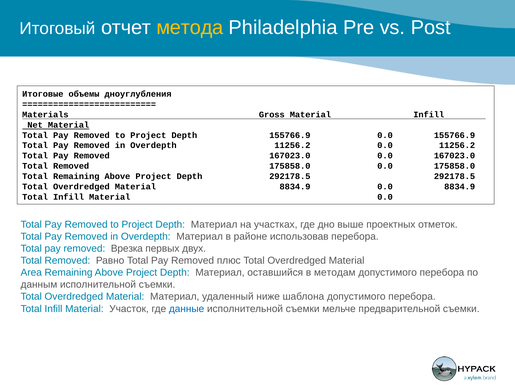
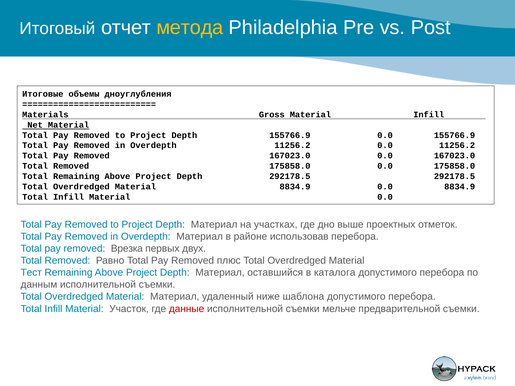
Area: Area -> Тест (31, 273)
методам: методам -> каталога (335, 273)
данные colour: blue -> red (187, 309)
